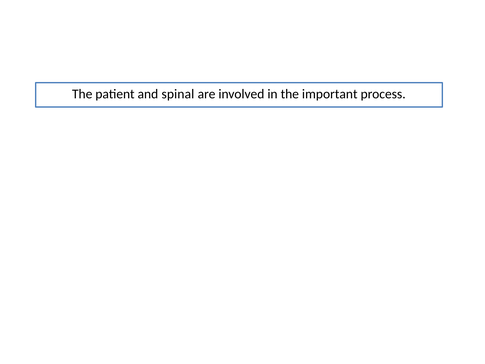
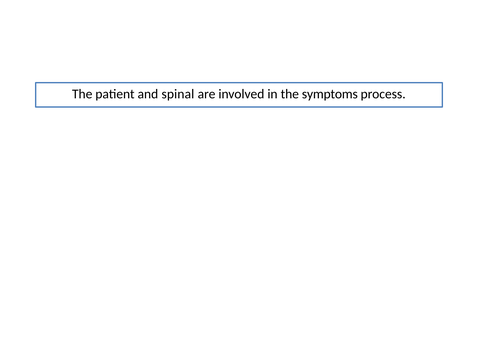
important: important -> symptoms (330, 94)
